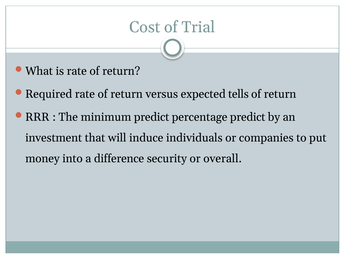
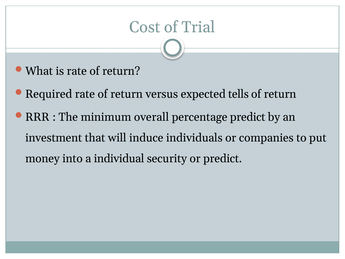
minimum predict: predict -> overall (151, 117)
difference: difference -> individual (119, 158)
or overall: overall -> predict (223, 158)
